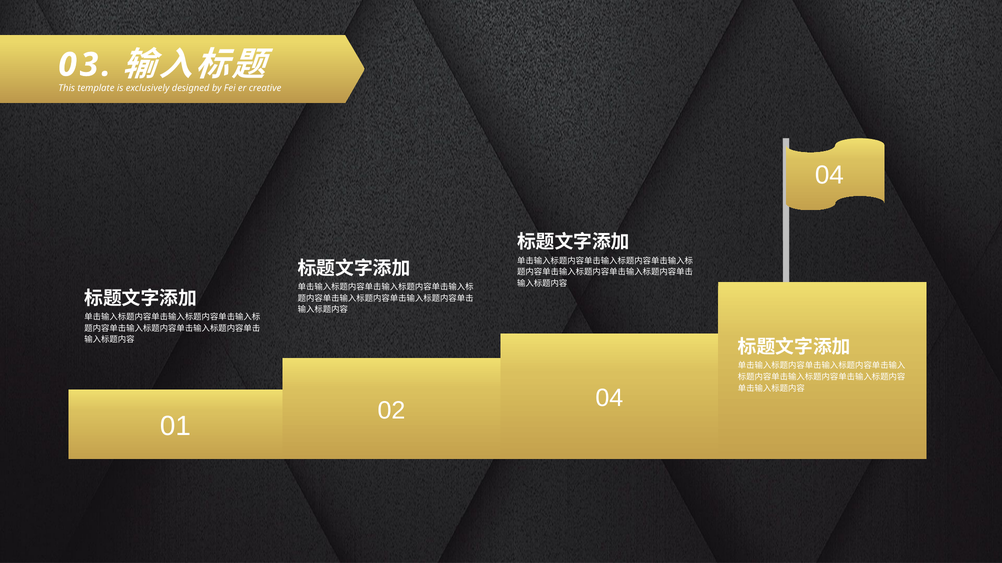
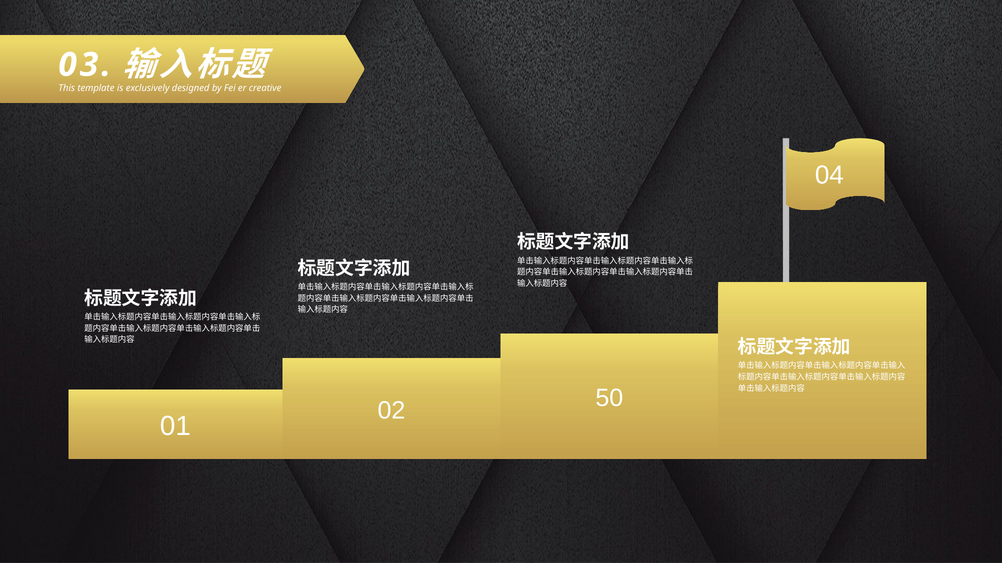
02 04: 04 -> 50 (609, 398)
